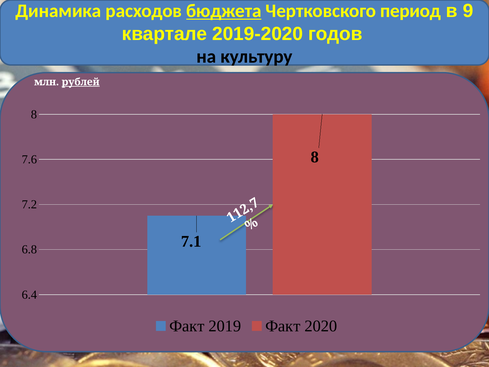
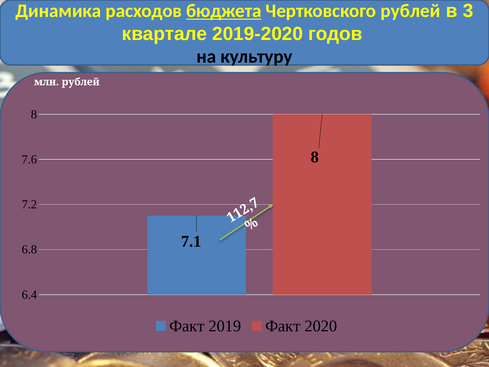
Чертковского период: период -> рублей (410, 11)
9: 9 -> 3 (468, 11)
рублей underline: present -> none (81, 82)
